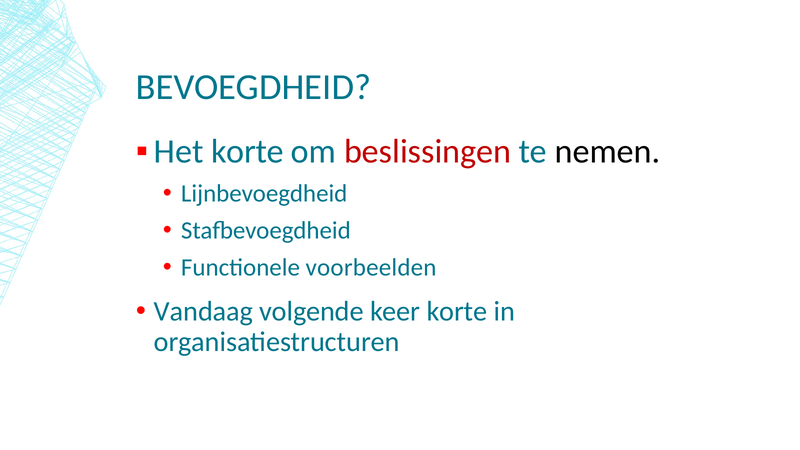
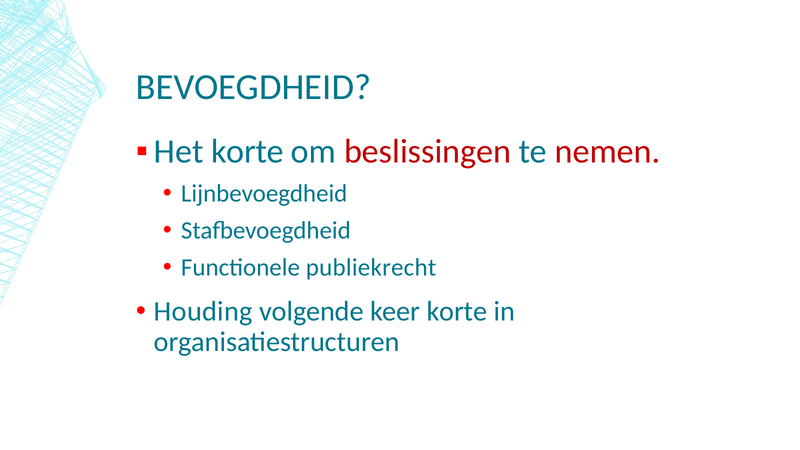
nemen colour: black -> red (608, 152)
voorbeelden: voorbeelden -> publiekrecht (371, 268)
Vandaag: Vandaag -> Houding (203, 311)
